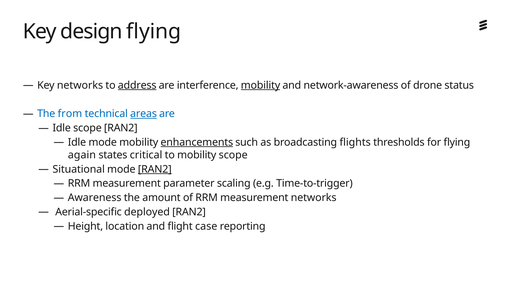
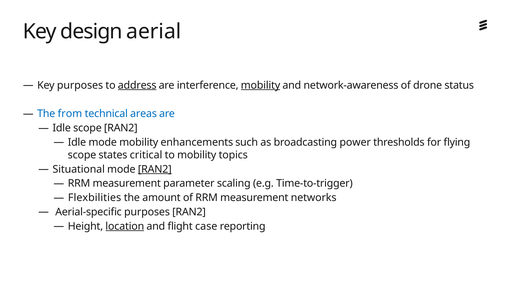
design flying: flying -> aerial (154, 32)
Key networks: networks -> purposes (80, 85)
areas underline: present -> none (144, 114)
enhancements underline: present -> none (197, 142)
flights: flights -> power (355, 142)
again: again -> scope (82, 155)
mobility scope: scope -> topics (233, 155)
Awareness: Awareness -> Flexbilities (95, 198)
Aerial-specific deployed: deployed -> purposes (147, 212)
location underline: none -> present (125, 226)
